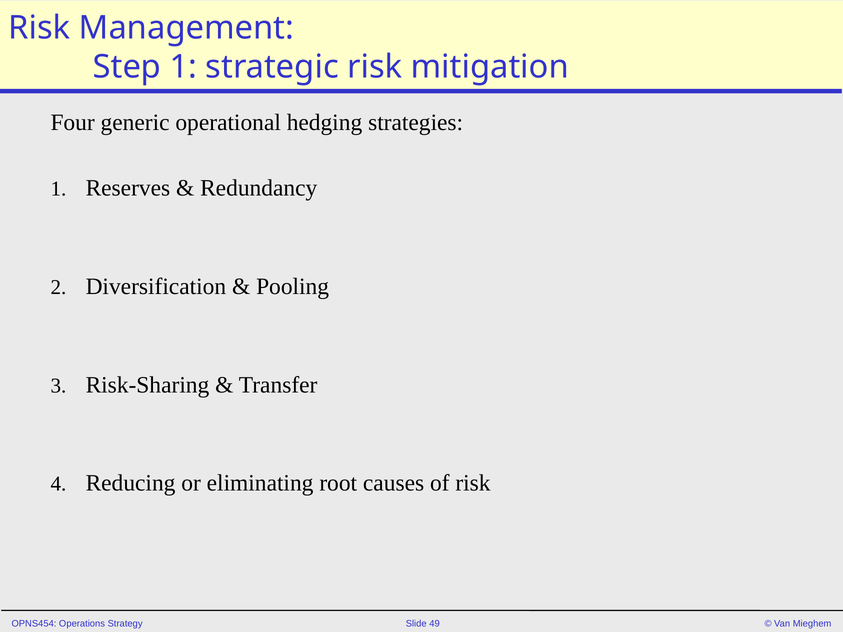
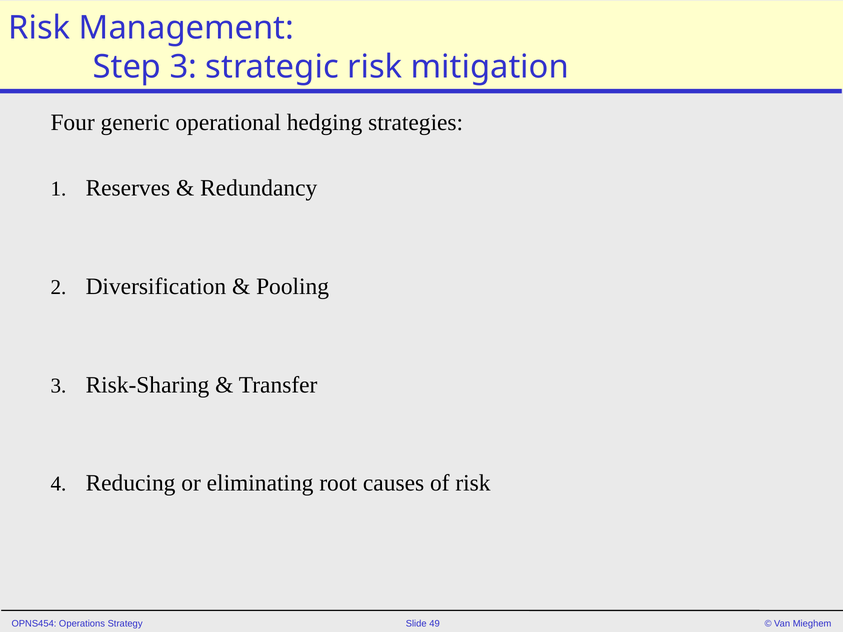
Step 1: 1 -> 3 (183, 67)
